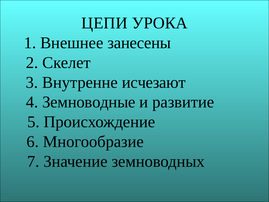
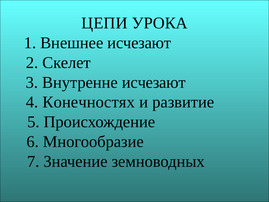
Внешнее занесены: занесены -> исчезают (139, 43)
Земноводные: Земноводные -> Конечностях (89, 102)
